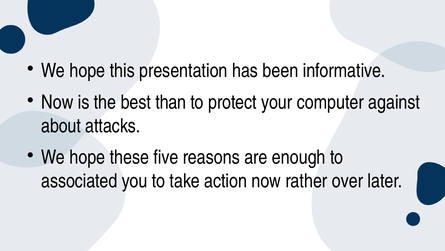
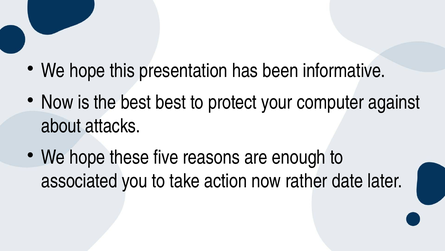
best than: than -> best (171, 102)
over: over -> date (347, 181)
